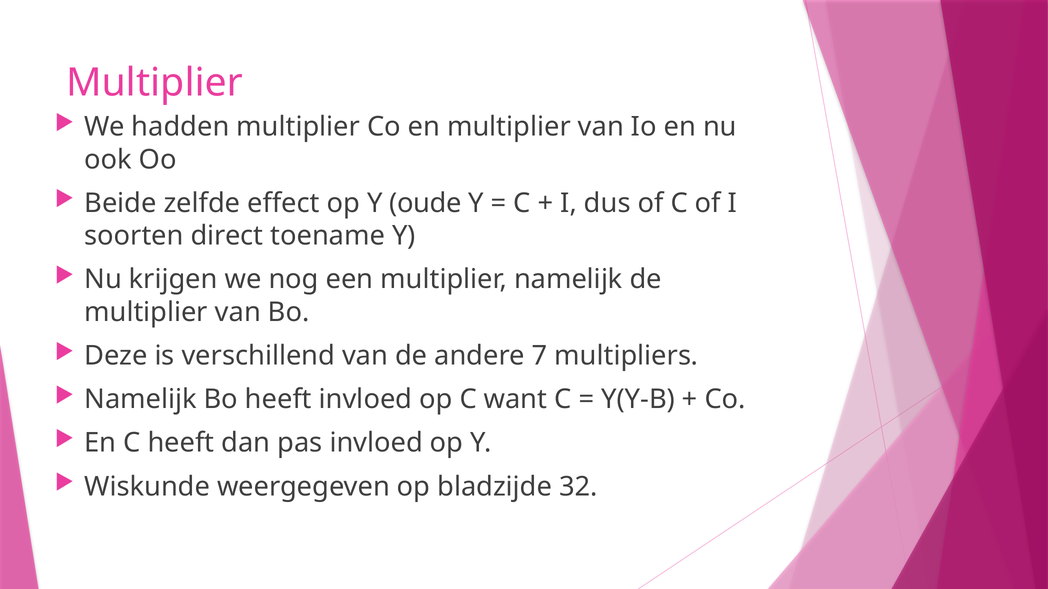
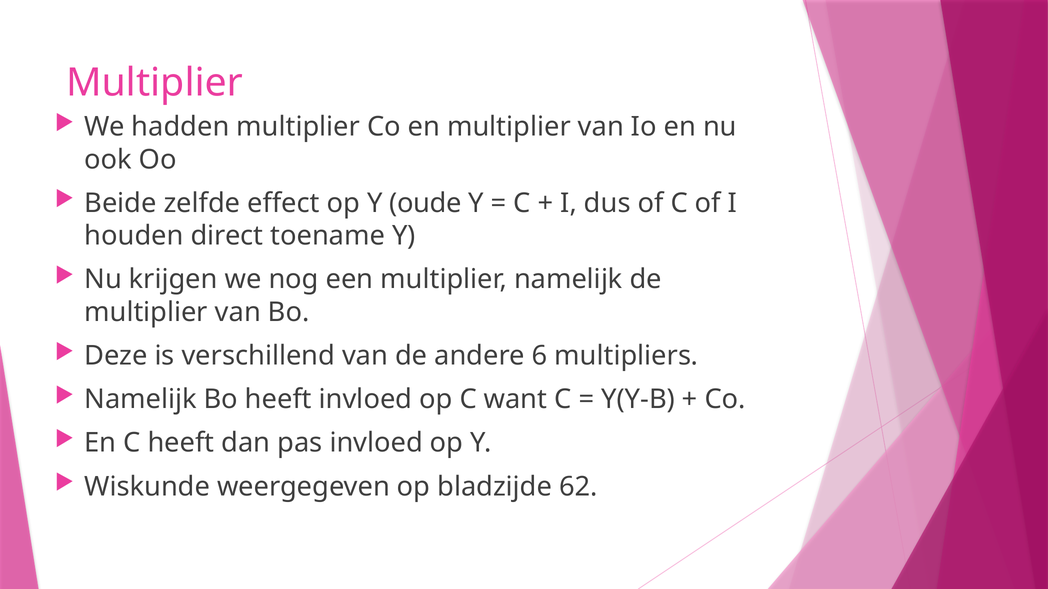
soorten: soorten -> houden (134, 236)
7: 7 -> 6 (540, 356)
32: 32 -> 62 (578, 487)
